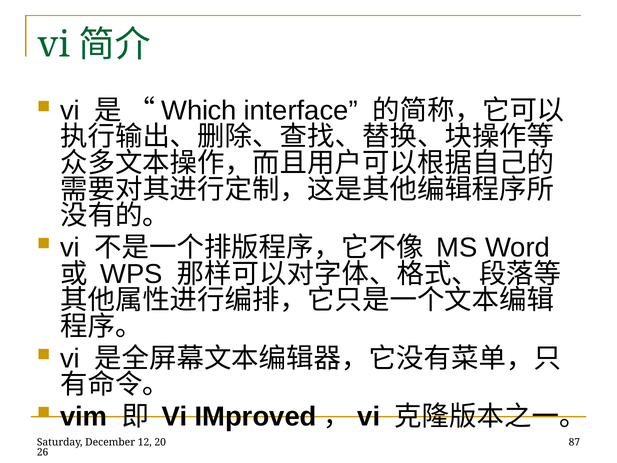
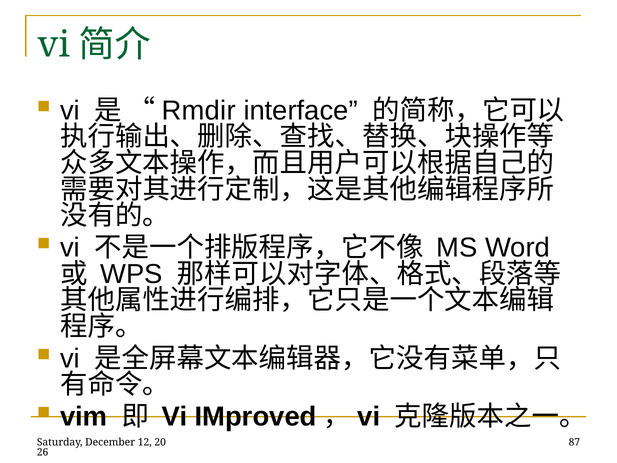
Which: Which -> Rmdir (199, 110)
